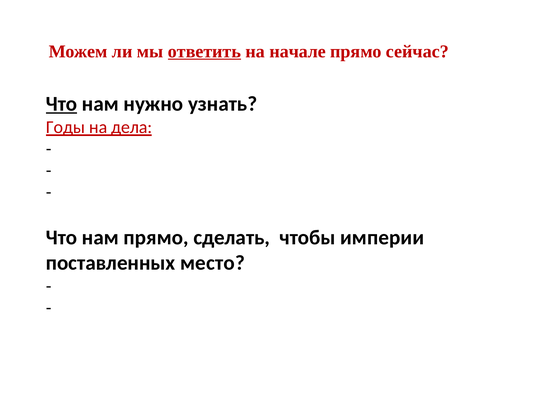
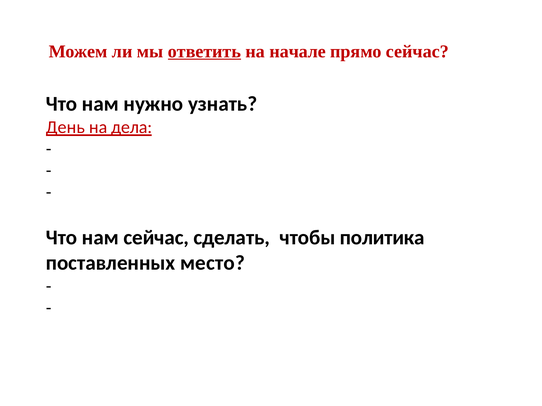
Что underline: present -> none (62, 104)
Годы: Годы -> День (65, 127)
нам прямо: прямо -> сейчас (156, 238)
империи: империи -> политика (382, 238)
